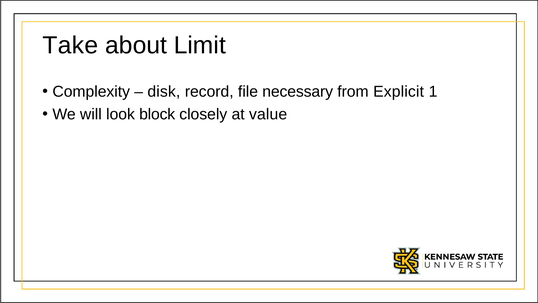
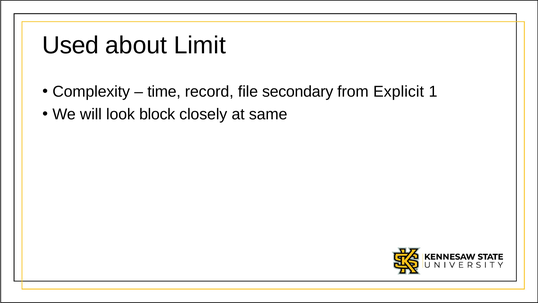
Take: Take -> Used (71, 45)
disk: disk -> time (164, 92)
necessary: necessary -> secondary (298, 92)
value: value -> same (268, 114)
